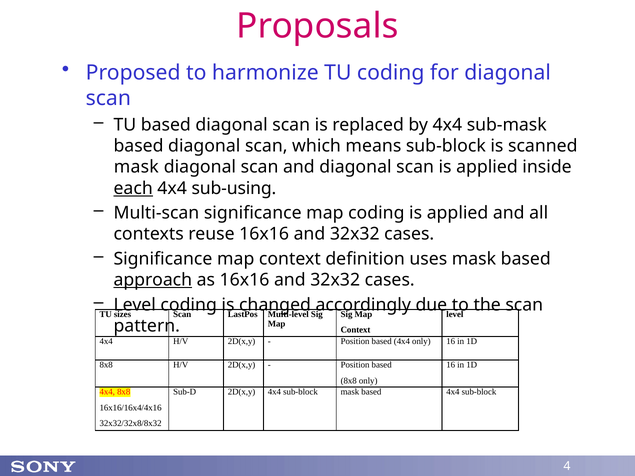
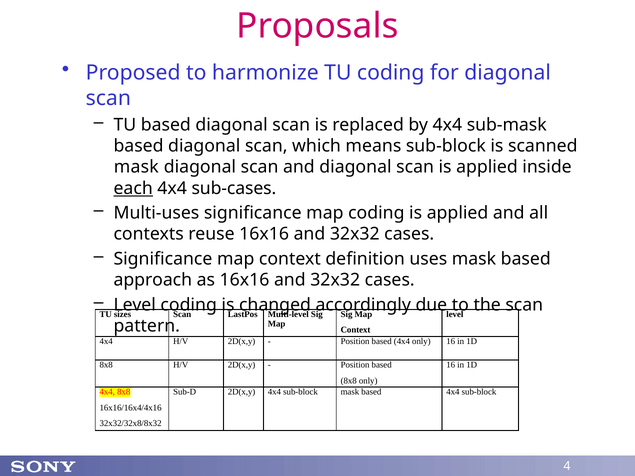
sub-using: sub-using -> sub-cases (234, 188)
Multi-scan: Multi-scan -> Multi-uses (156, 213)
approach underline: present -> none (153, 280)
